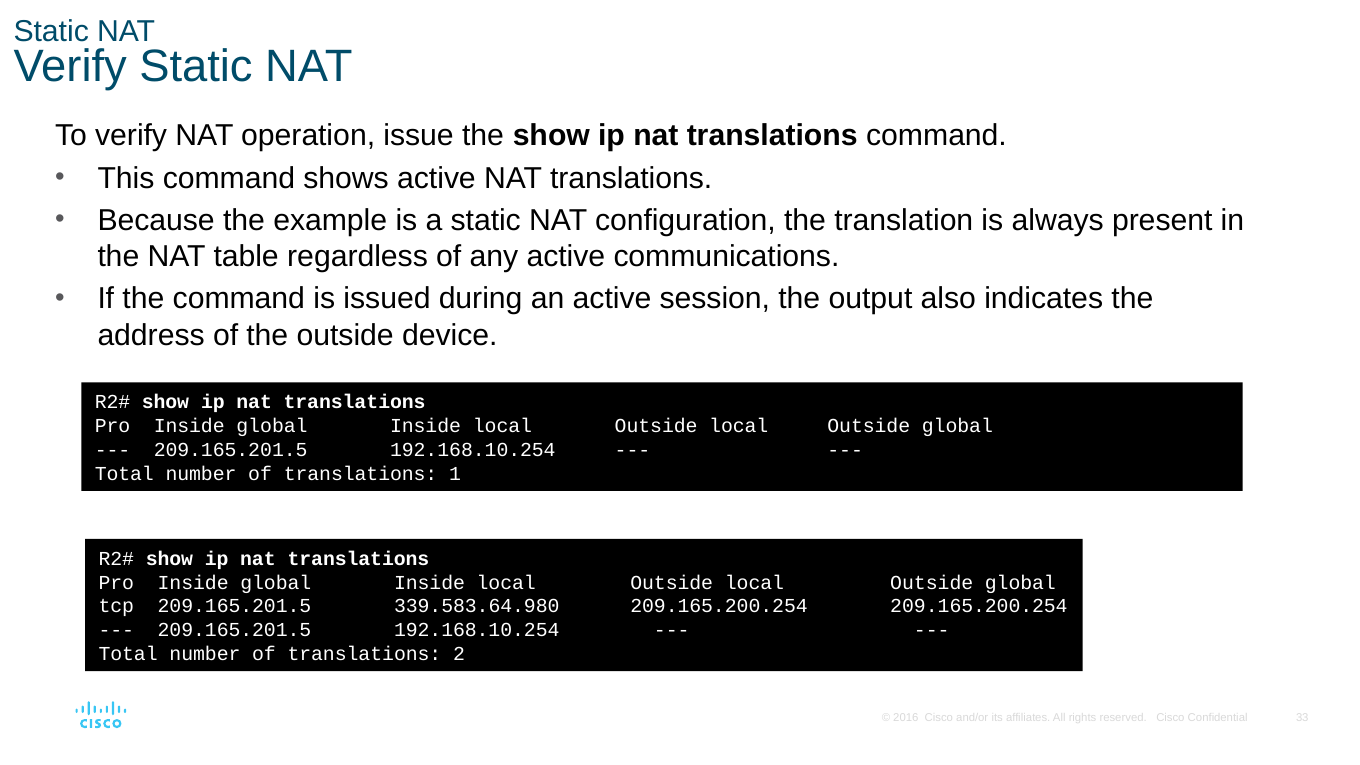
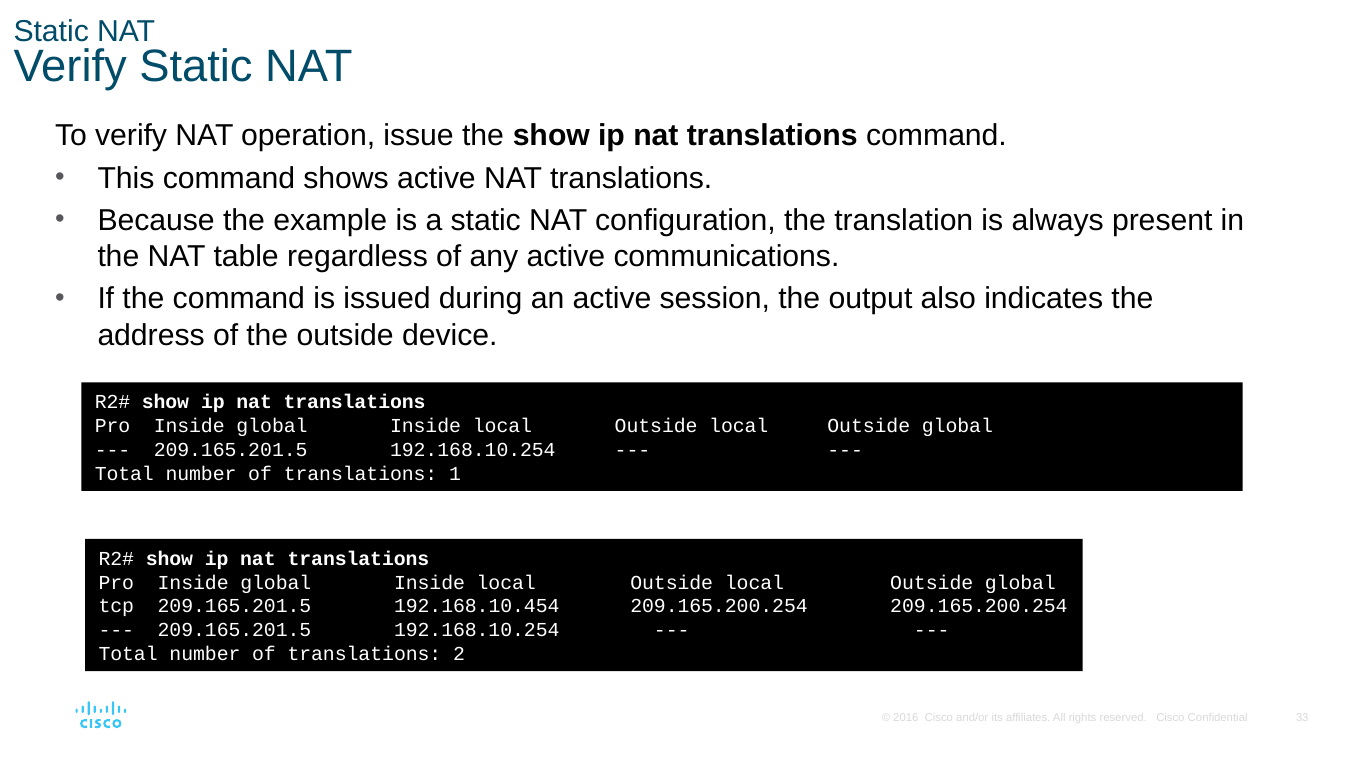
339.583.64.980: 339.583.64.980 -> 192.168.10.454 (477, 606)
